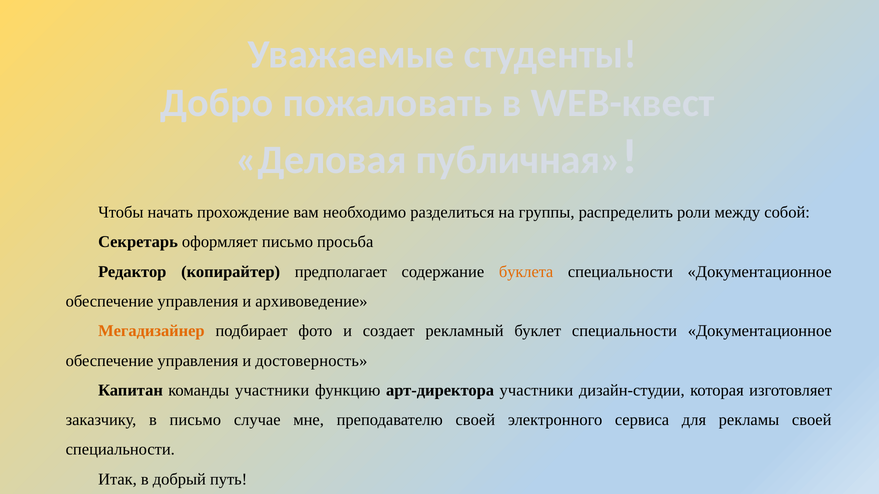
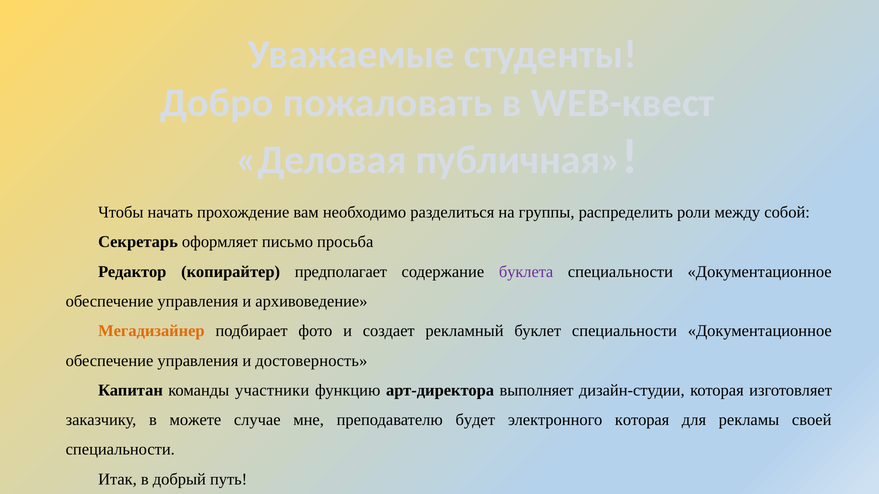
буклета colour: orange -> purple (526, 272)
арт-директора участники: участники -> выполняет (537, 391)
в письмо: письмо -> можете (195, 420)
преподавателю своей: своей -> будет (475, 420)
электронного сервиса: сервиса -> которая (642, 420)
